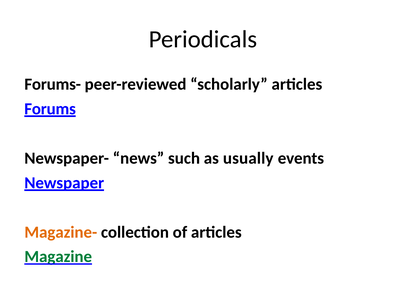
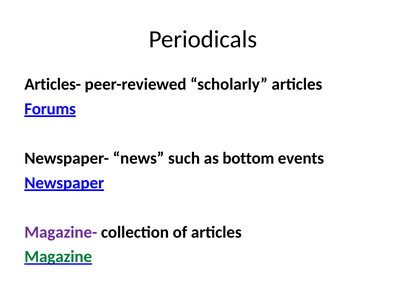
Forums-: Forums- -> Articles- (53, 84)
usually: usually -> bottom (248, 158)
Magazine- colour: orange -> purple (61, 233)
